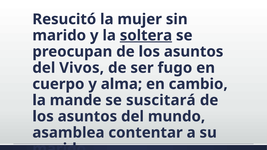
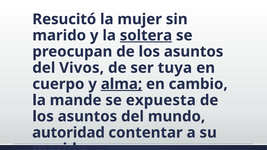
fugo: fugo -> tuya (175, 68)
alma underline: none -> present (121, 84)
suscitará: suscitará -> expuesta (161, 100)
asamblea: asamblea -> autoridad (69, 133)
